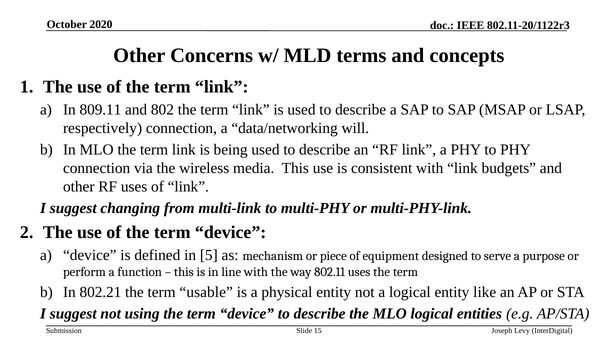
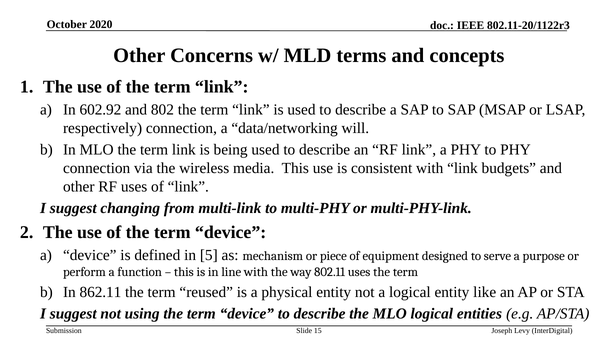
809.11: 809.11 -> 602.92 (100, 110)
802.21: 802.21 -> 862.11 (100, 292)
usable: usable -> reused (206, 292)
